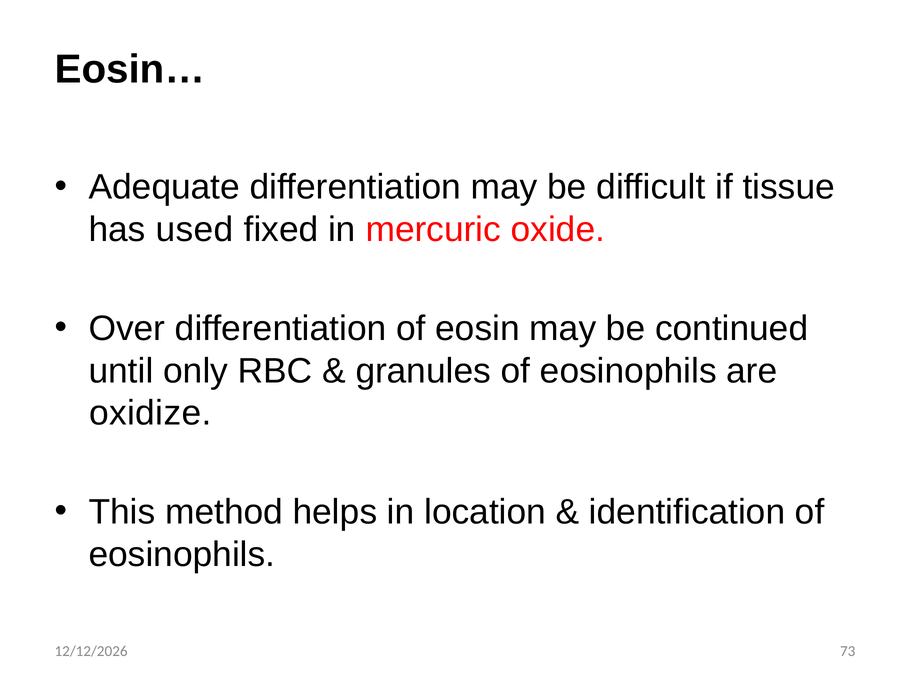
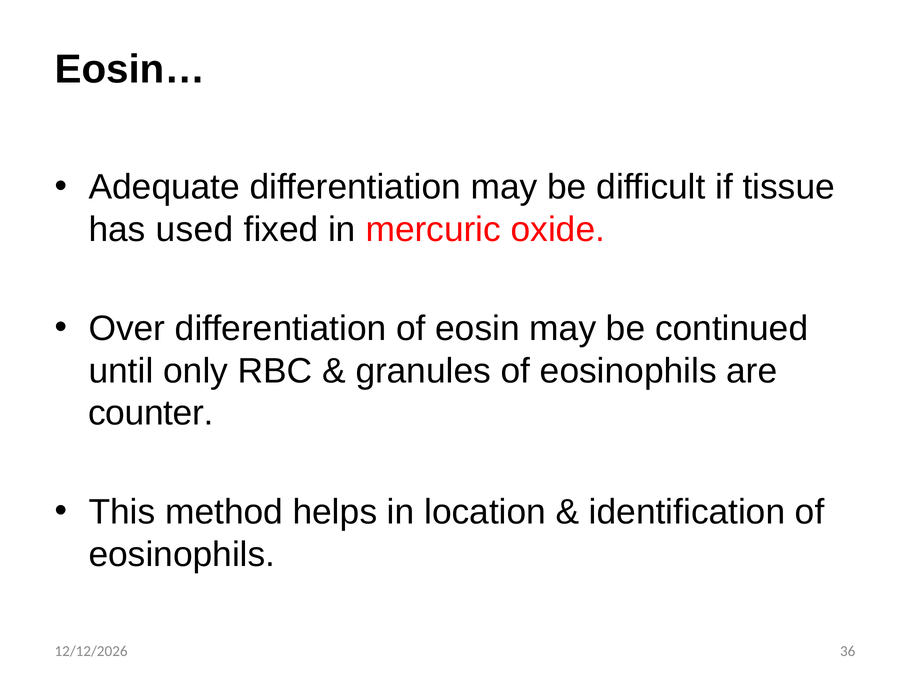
oxidize: oxidize -> counter (151, 414)
73: 73 -> 36 (848, 652)
